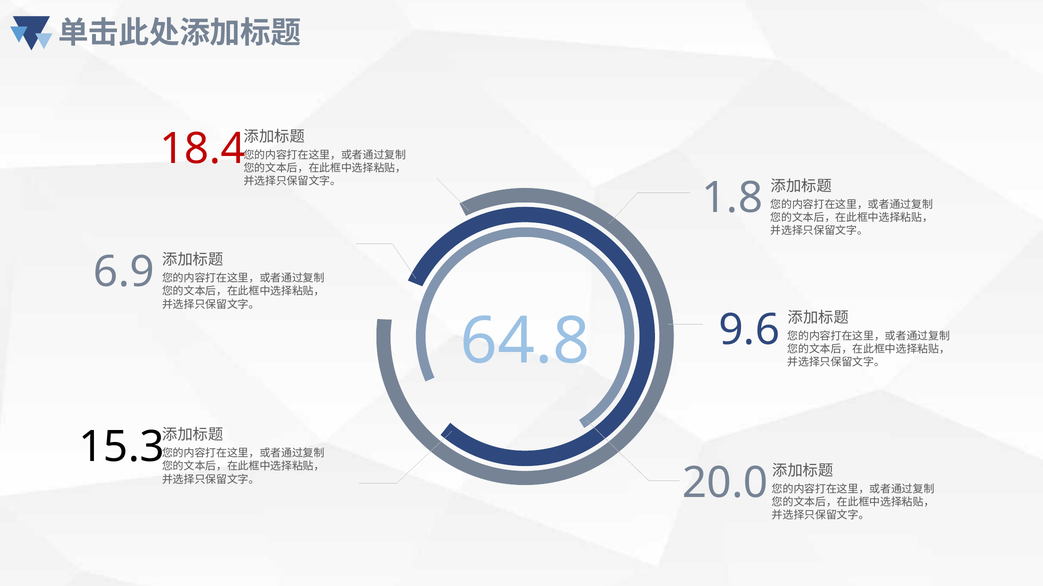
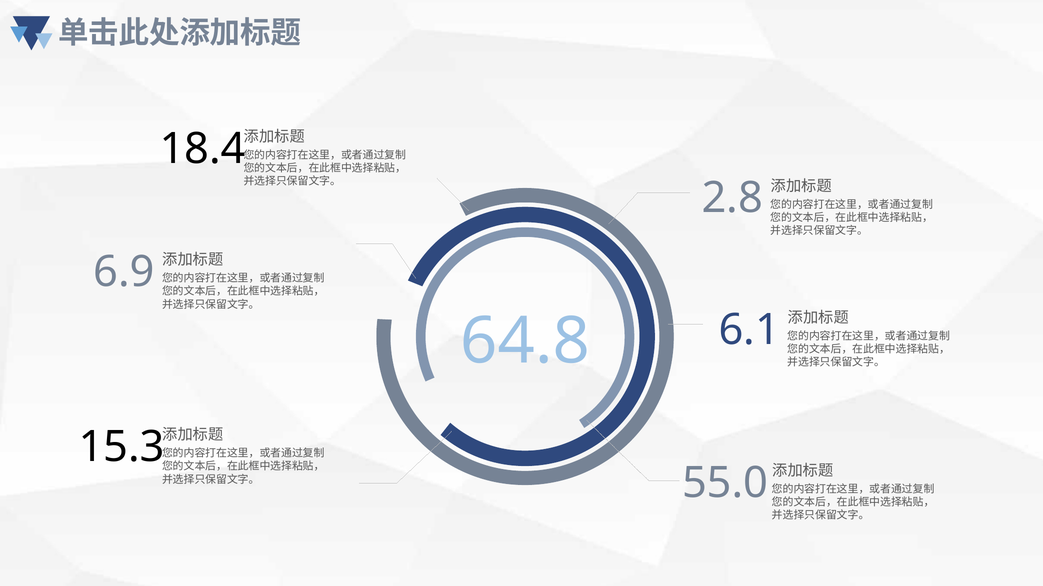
18.4 colour: red -> black (203, 149)
1.8: 1.8 -> 2.8 (732, 198)
9.6: 9.6 -> 6.1 (749, 330)
20.0: 20.0 -> 55.0 (725, 483)
